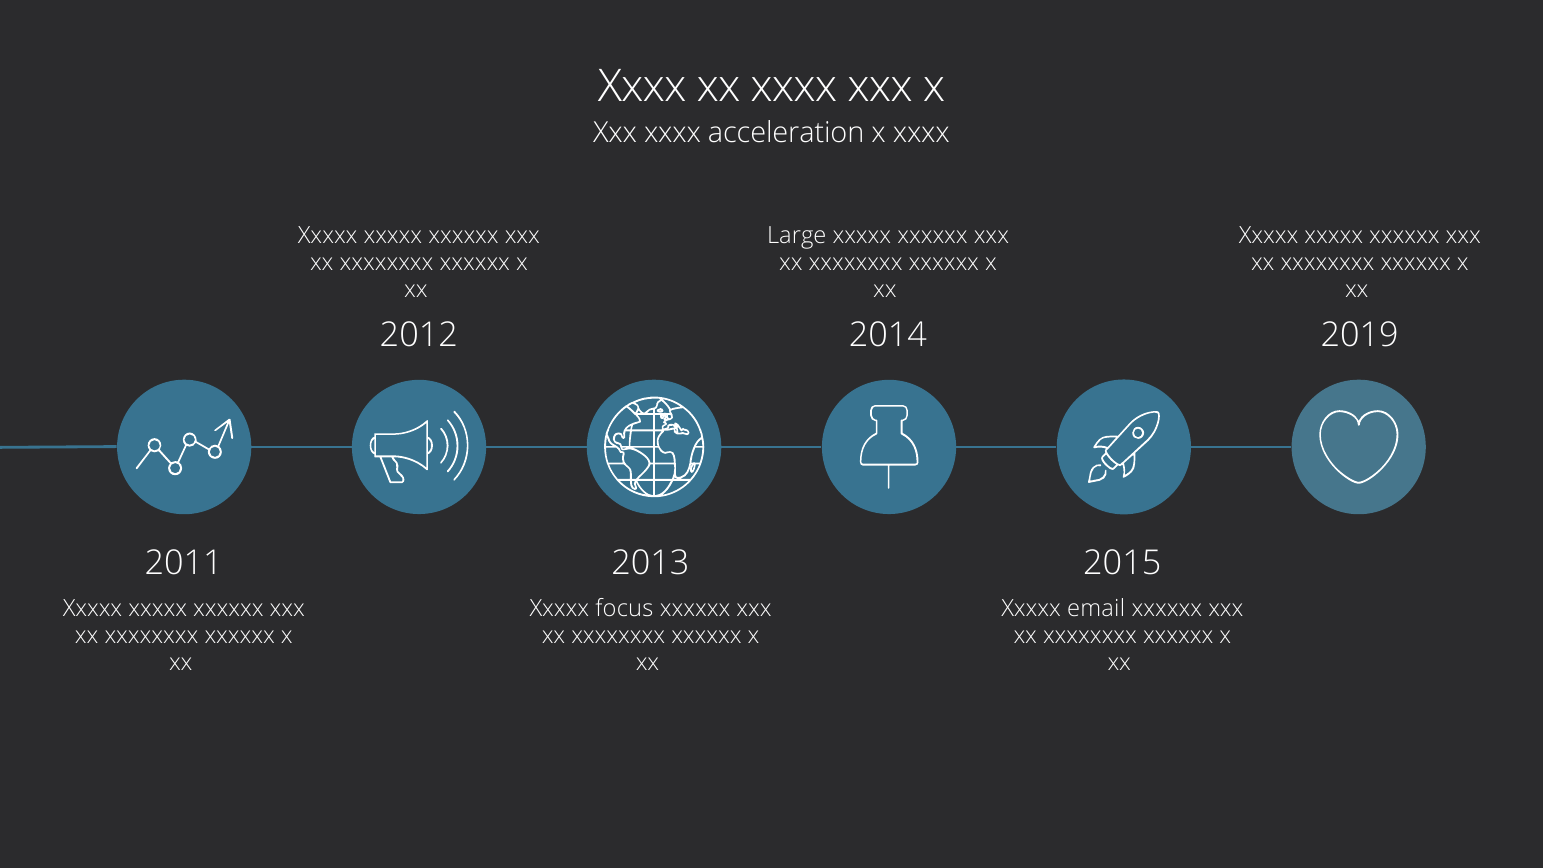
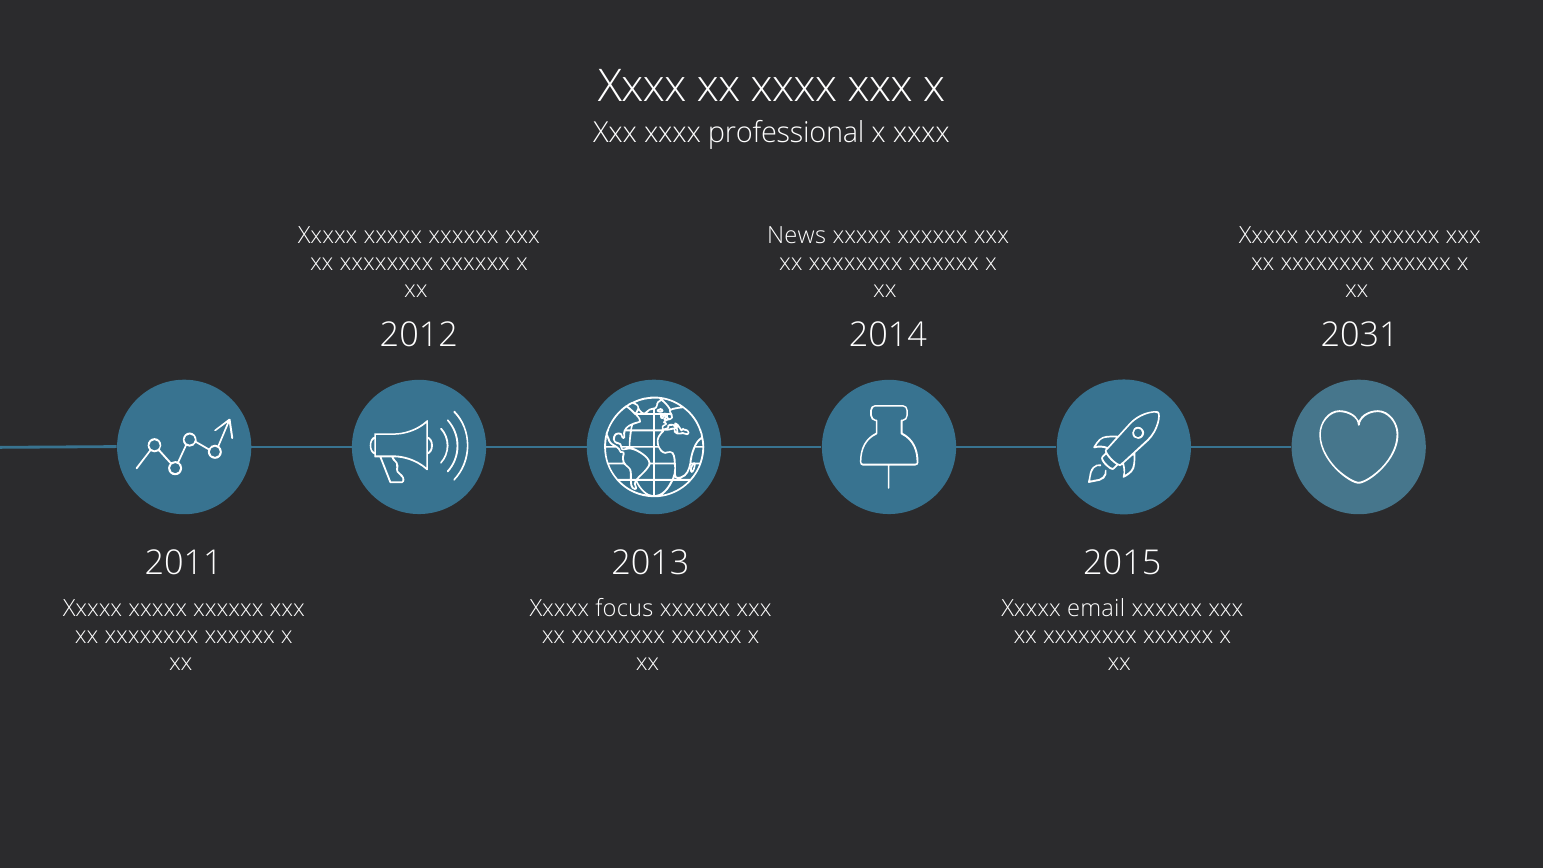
acceleration: acceleration -> professional (786, 132)
Large: Large -> News (797, 236)
2019: 2019 -> 2031 (1360, 336)
